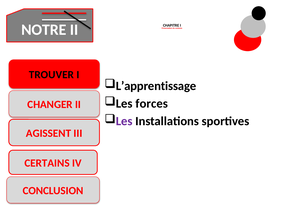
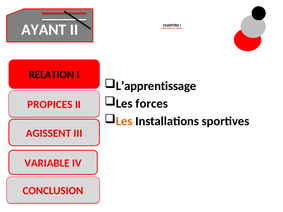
NOTRE: NOTRE -> AYANT (44, 30)
TROUVER: TROUVER -> RELATION (51, 75)
CHANGER: CHANGER -> PROPICES (50, 105)
Les colour: purple -> orange (124, 121)
CERTAINS: CERTAINS -> VARIABLE (47, 163)
